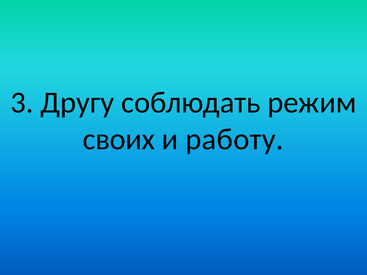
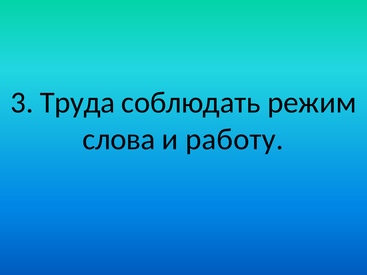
Другу: Другу -> Труда (77, 103)
своих: своих -> слова (119, 139)
